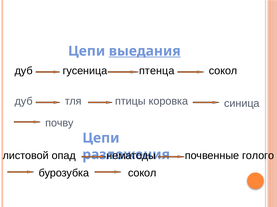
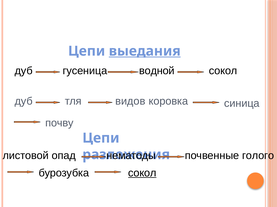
птенца: птенца -> водной (157, 71)
птицы: птицы -> видов (130, 102)
сокол underline: none -> present (142, 174)
